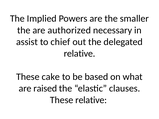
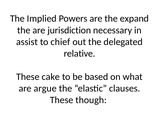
smaller: smaller -> expand (134, 19)
authorized: authorized -> jurisdiction (69, 30)
raised: raised -> argue (45, 89)
These relative: relative -> though (91, 100)
